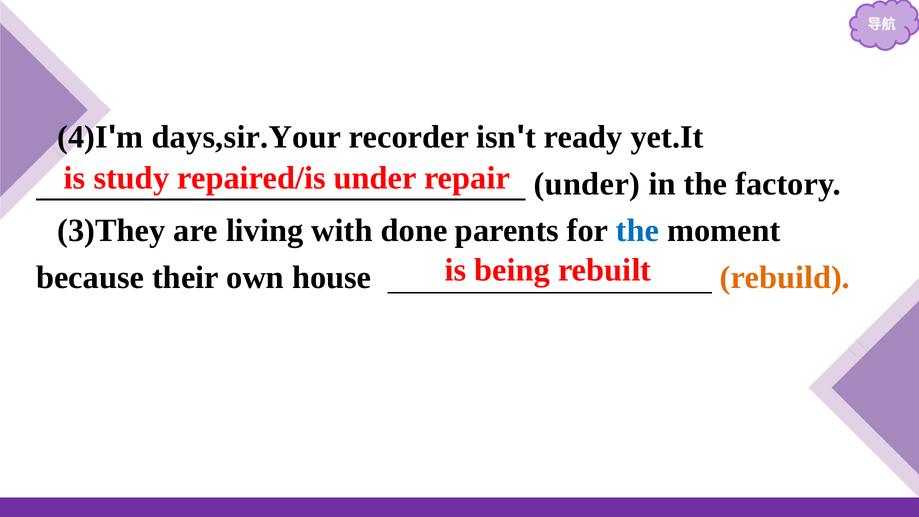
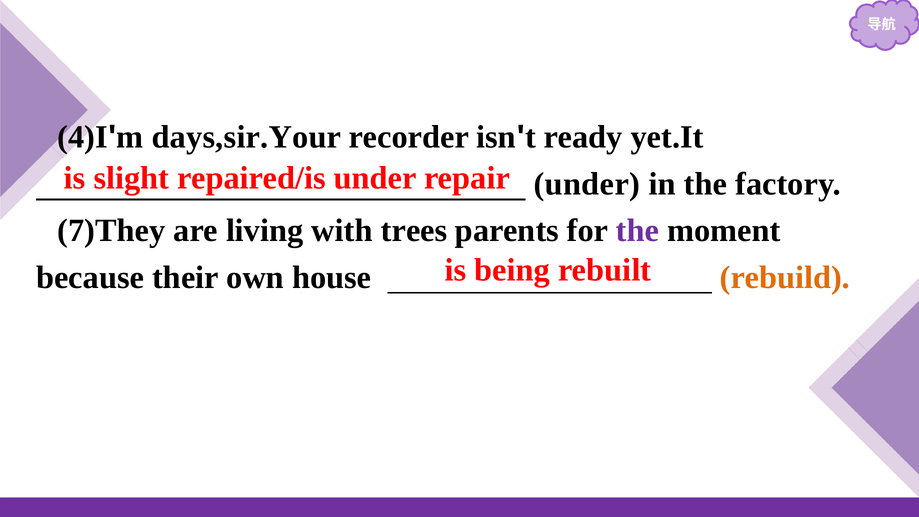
study: study -> slight (131, 178)
3)They: 3)They -> 7)They (111, 231)
done: done -> trees (414, 231)
the colour: blue -> purple (637, 231)
